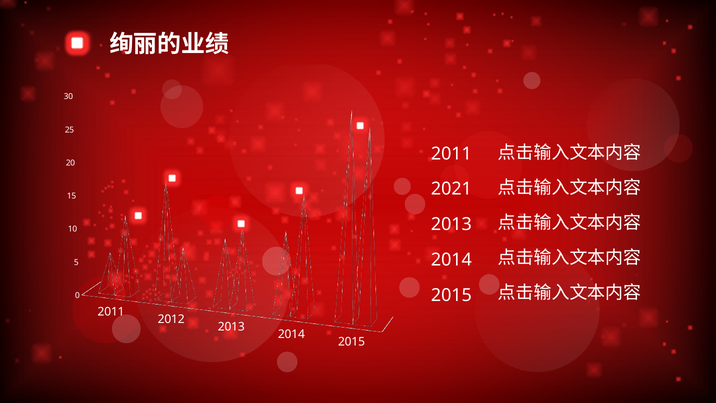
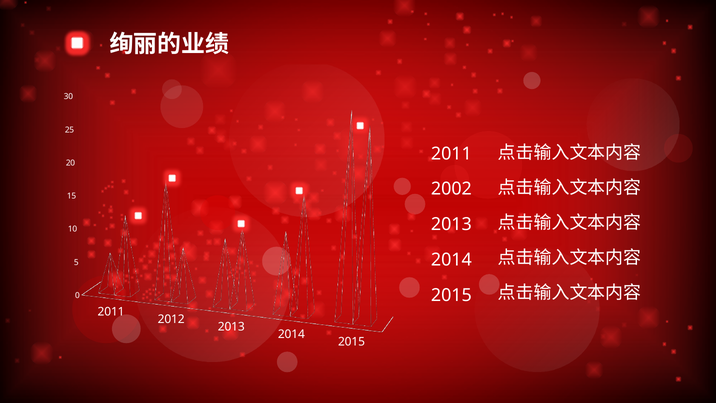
2021: 2021 -> 2002 (451, 189)
